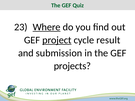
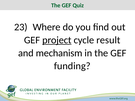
Where underline: present -> none (47, 27)
submission: submission -> mechanism (59, 53)
projects: projects -> funding (72, 66)
